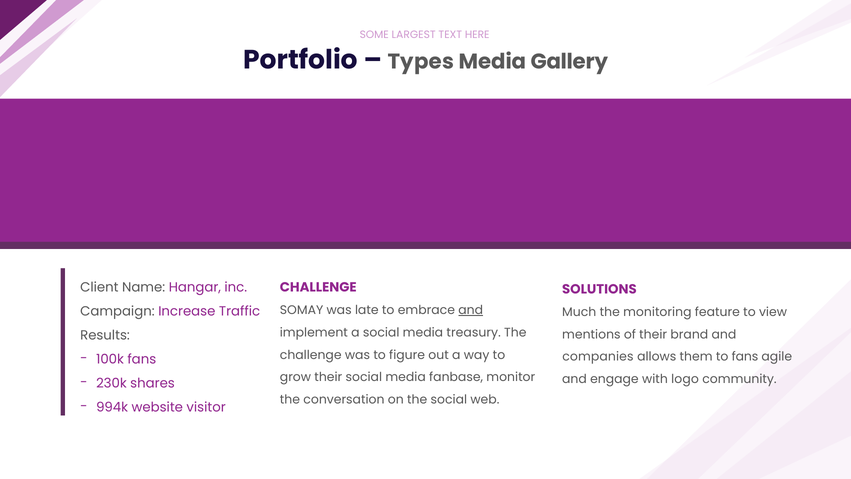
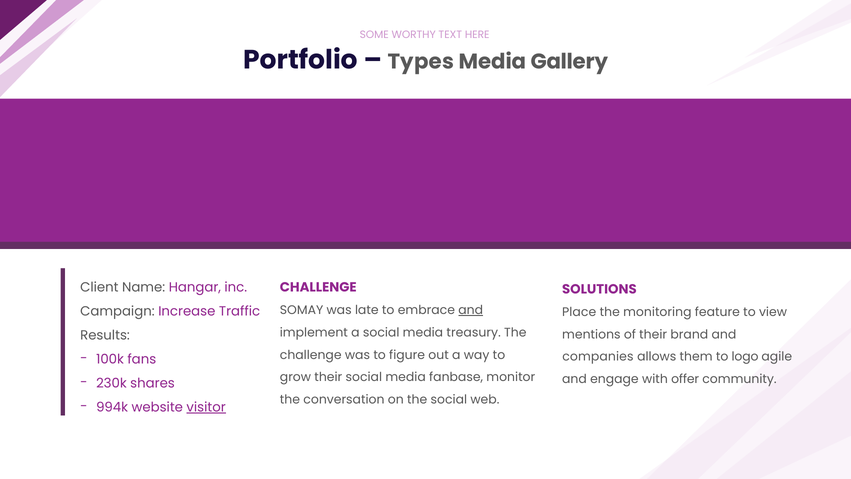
LARGEST: LARGEST -> WORTHY (414, 35)
Much: Much -> Place (579, 312)
to fans: fans -> logo (745, 357)
logo: logo -> offer (685, 379)
visitor underline: none -> present (206, 407)
